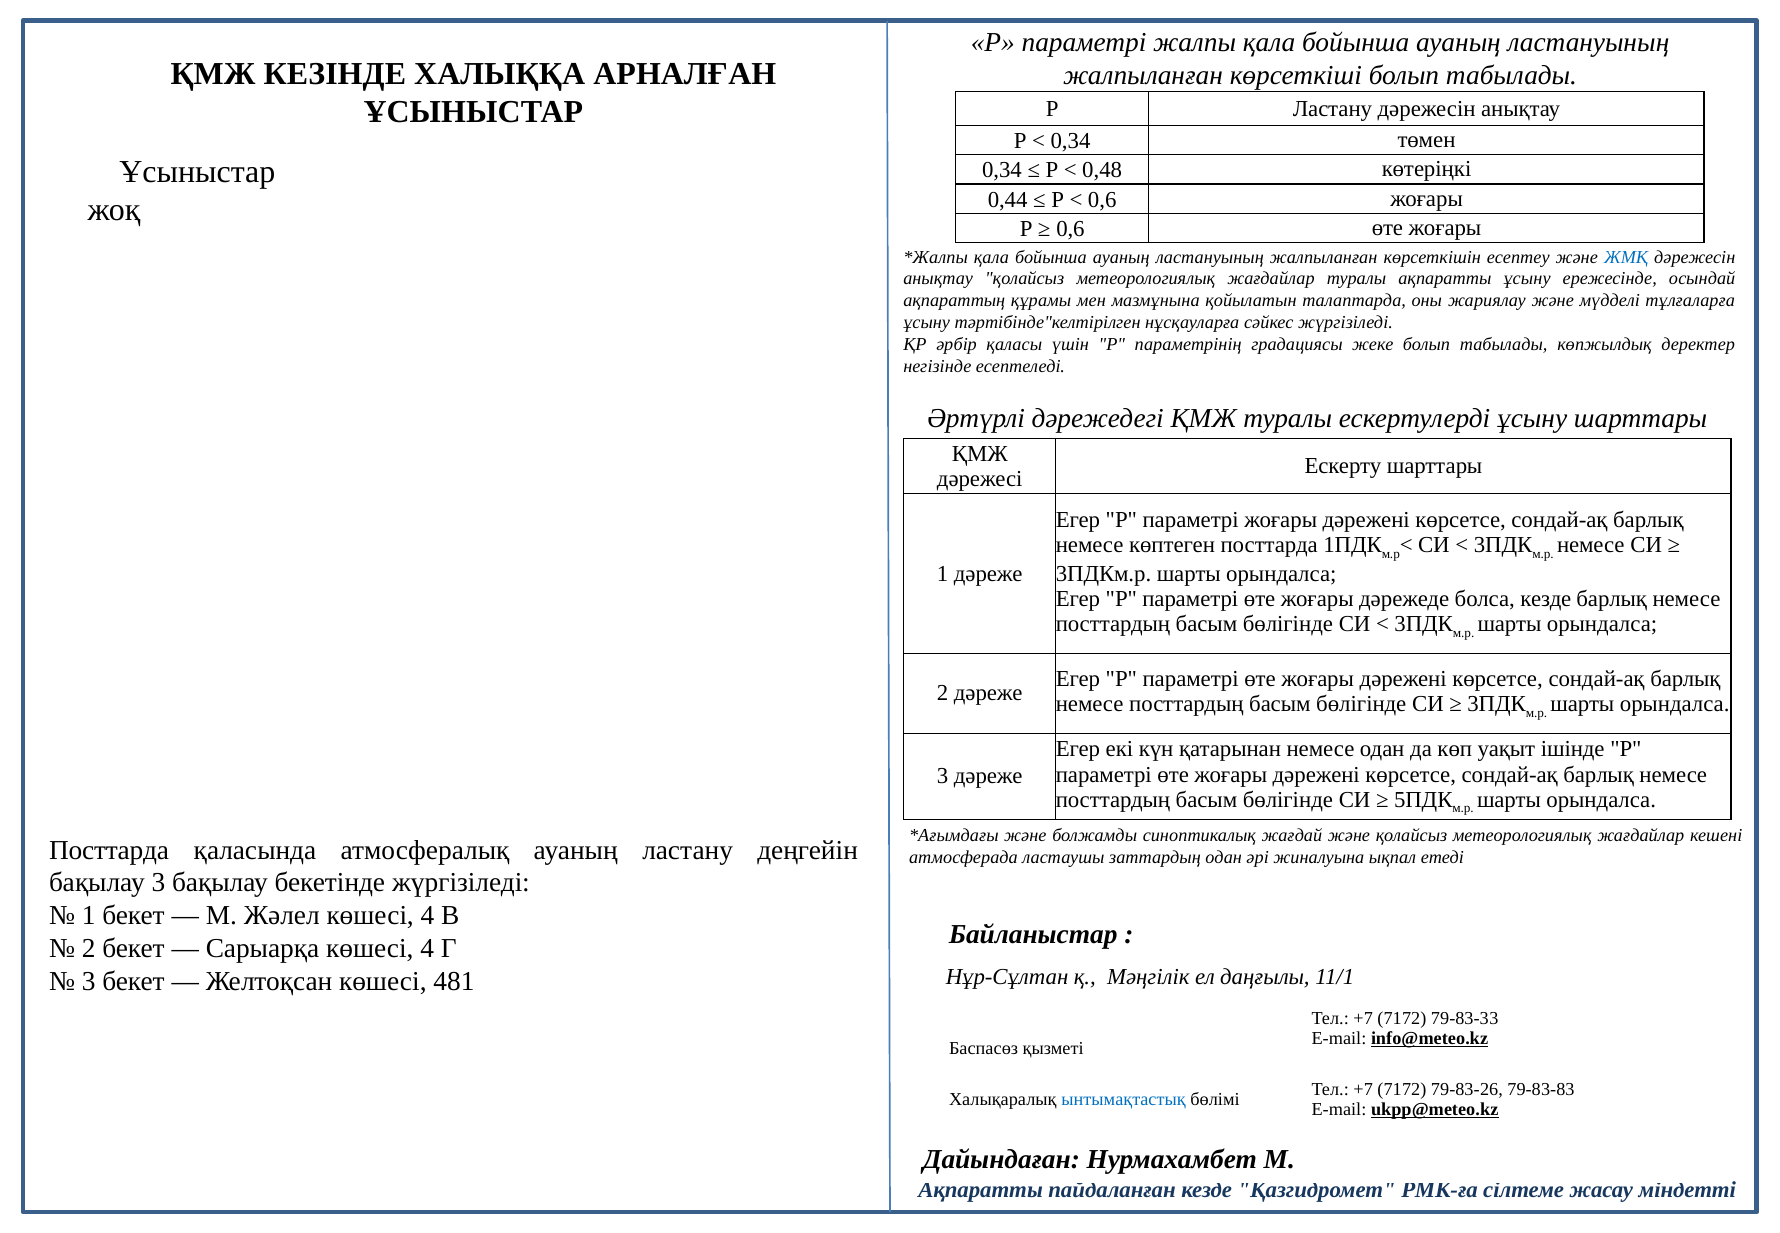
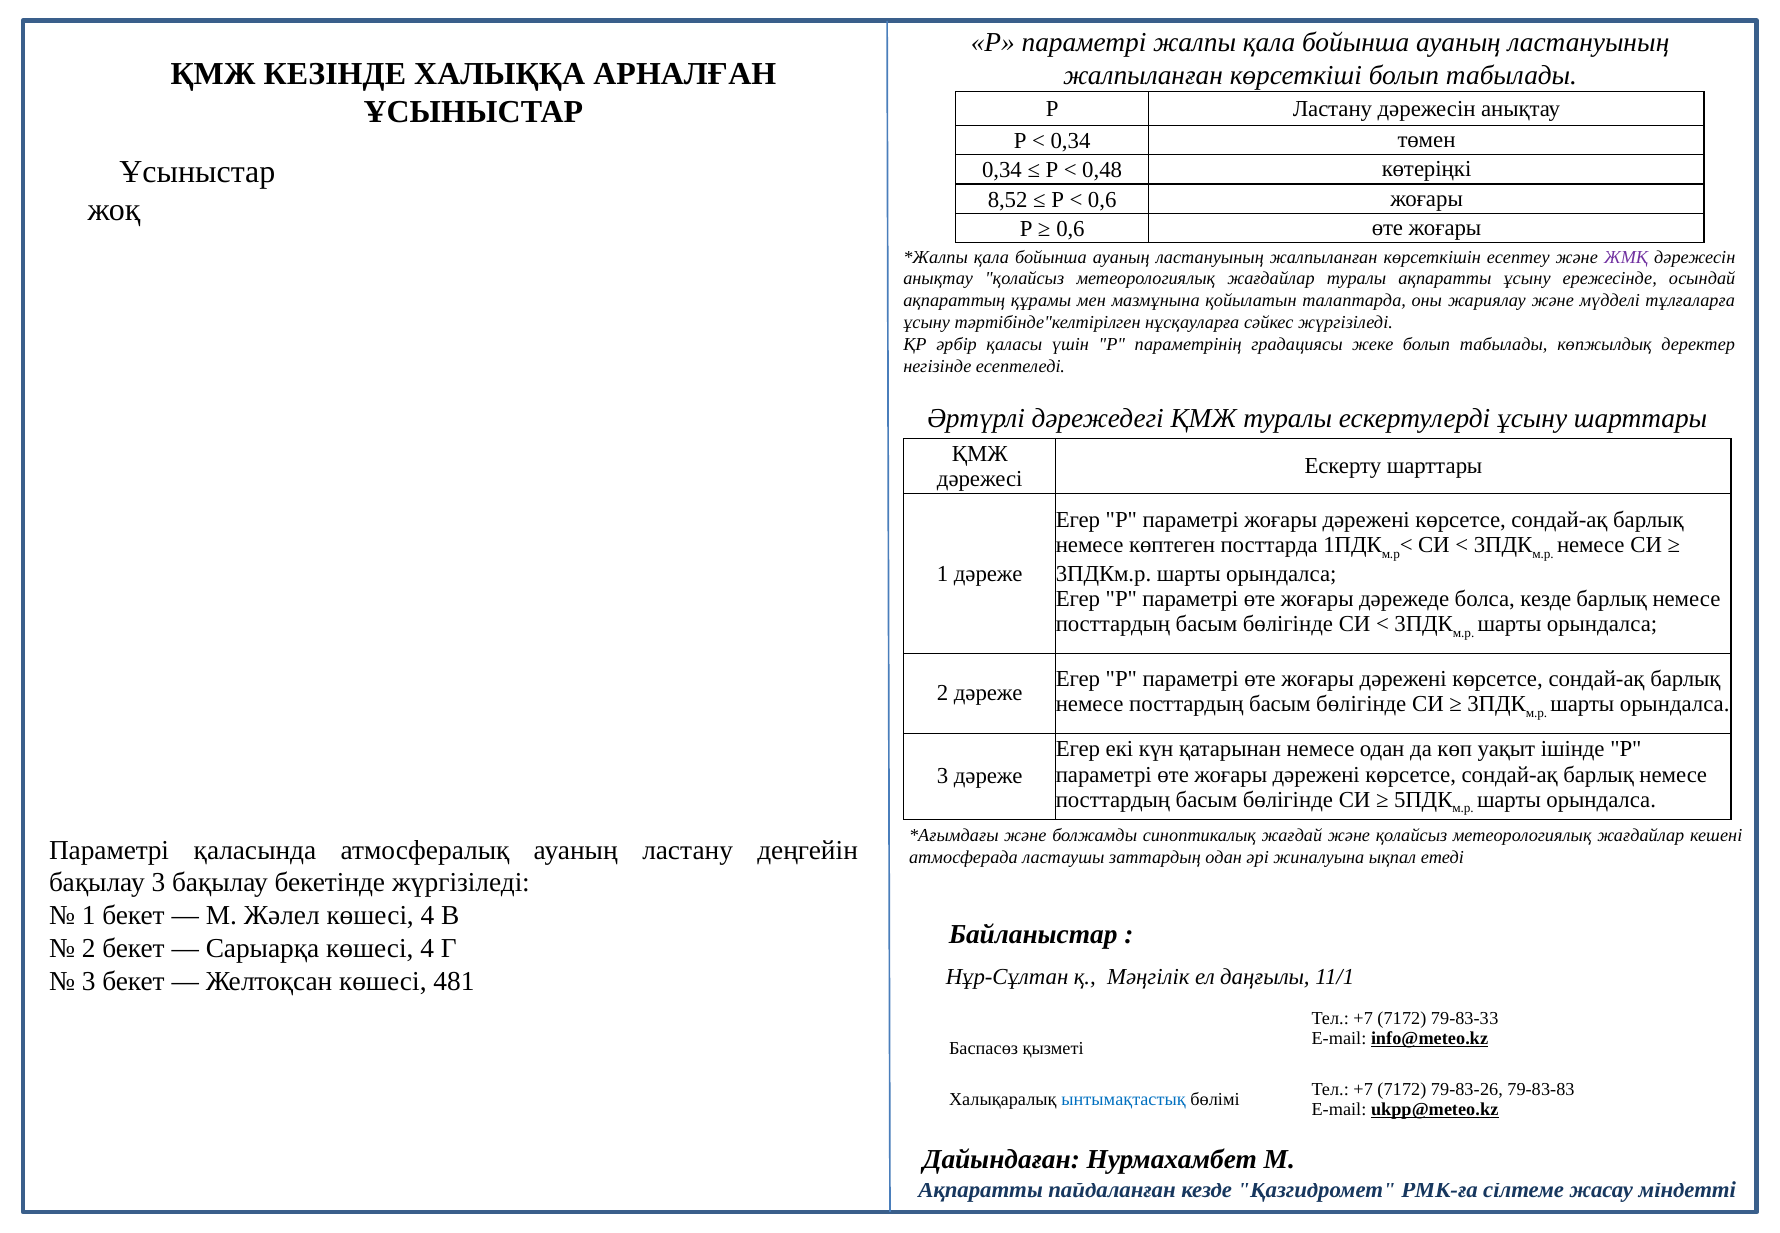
0,44: 0,44 -> 8,52 (1008, 200)
ЖМҚ colour: blue -> purple (1626, 257)
Посттарда: Посттарда -> Параметрі (109, 849)
